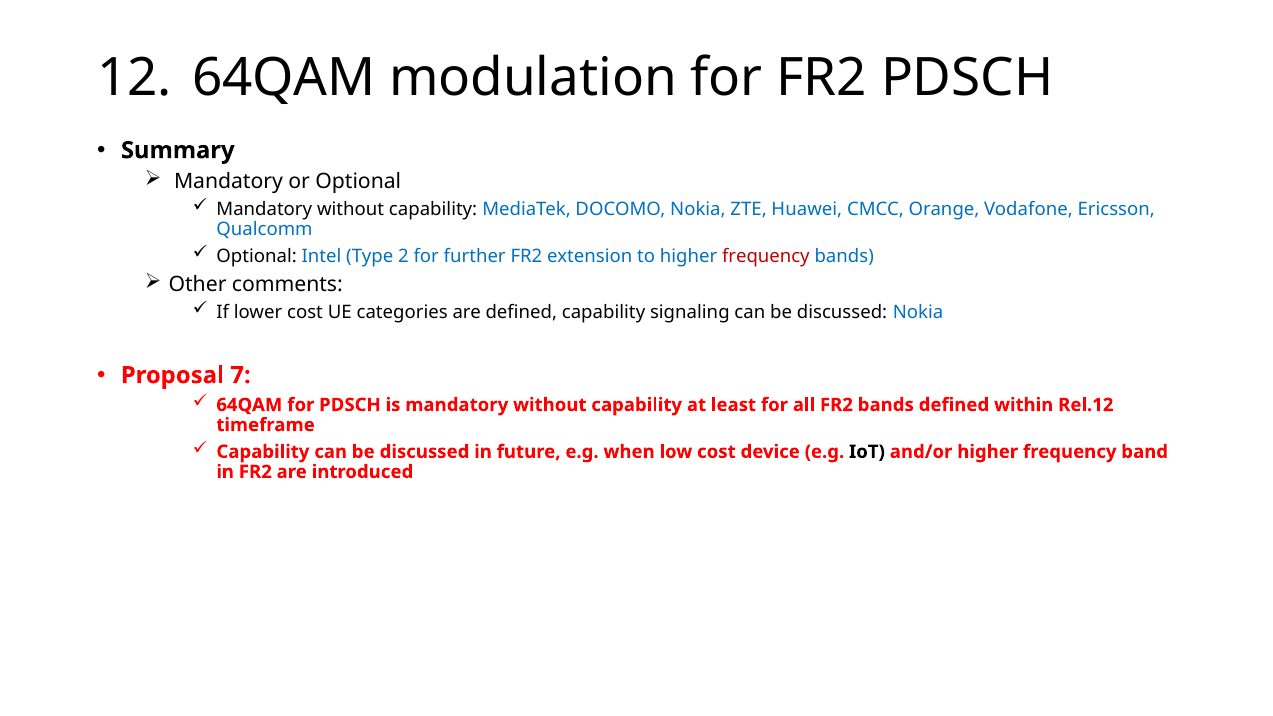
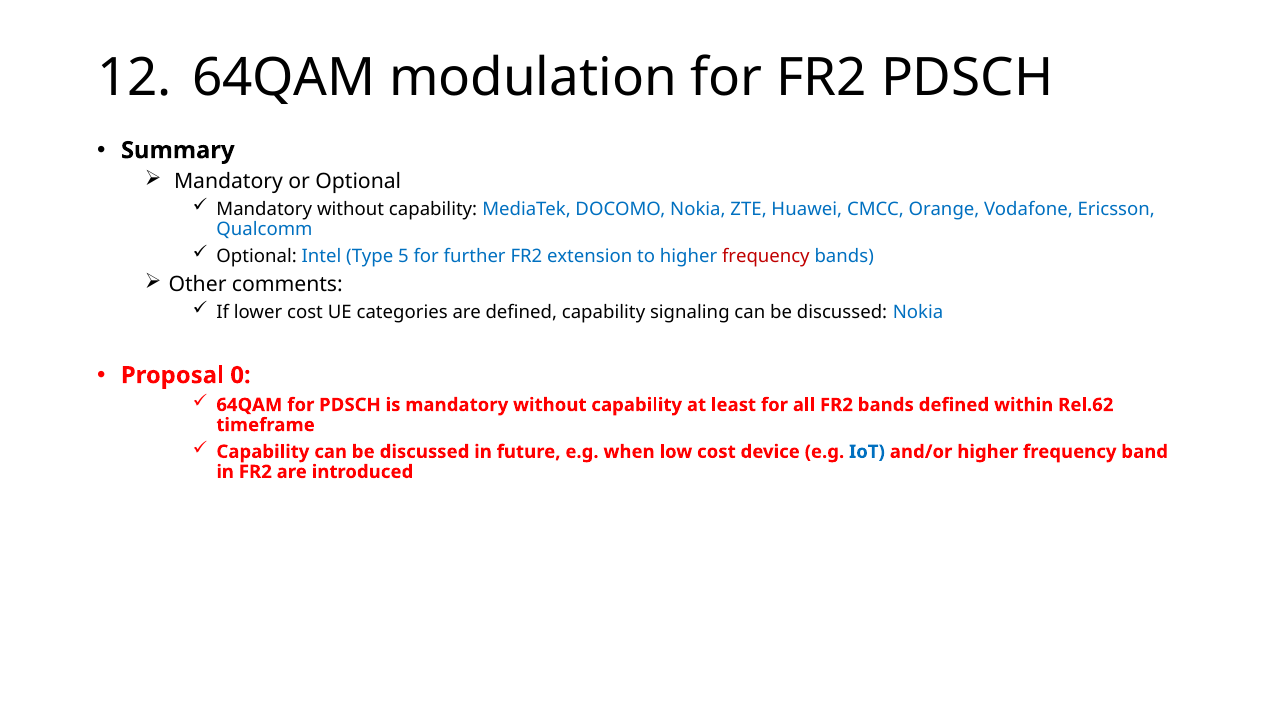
2: 2 -> 5 (403, 256)
7: 7 -> 0 (240, 375)
Rel.12: Rel.12 -> Rel.62 (1086, 405)
IoT colour: black -> blue (867, 452)
